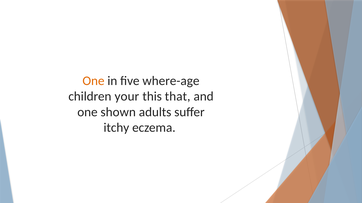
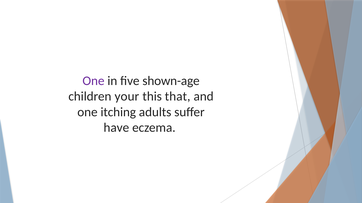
One colour: orange -> purple (93, 81)
where-age: where-age -> shown-age (171, 81)
shown: shown -> itching (118, 112)
itchy: itchy -> have (116, 128)
